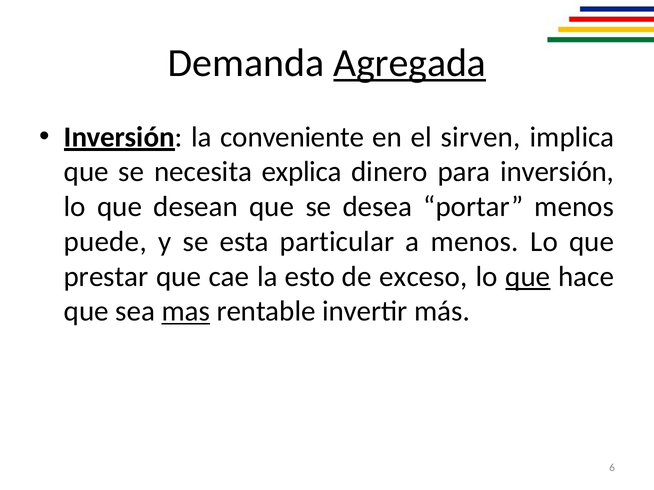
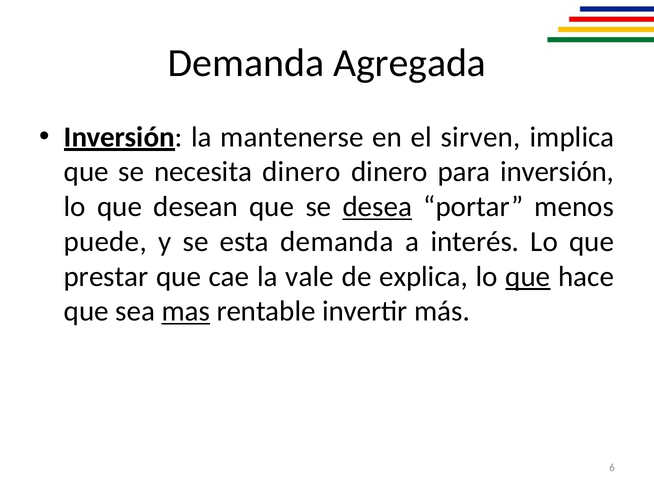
Agregada underline: present -> none (410, 63)
conveniente: conveniente -> mantenerse (292, 137)
necesita explica: explica -> dinero (301, 172)
desea underline: none -> present (377, 207)
esta particular: particular -> demanda (337, 242)
a menos: menos -> interés (475, 242)
esto: esto -> vale (310, 277)
exceso: exceso -> explica (424, 277)
